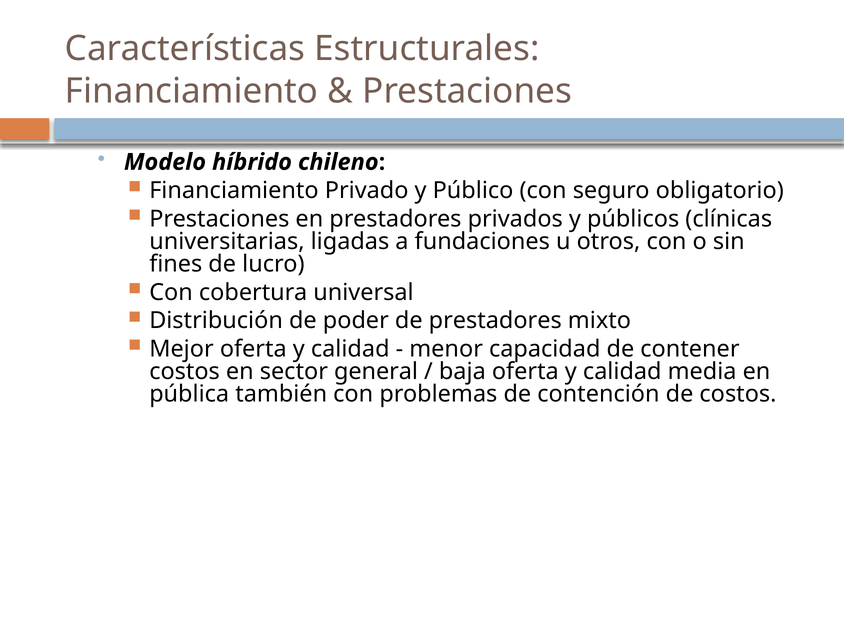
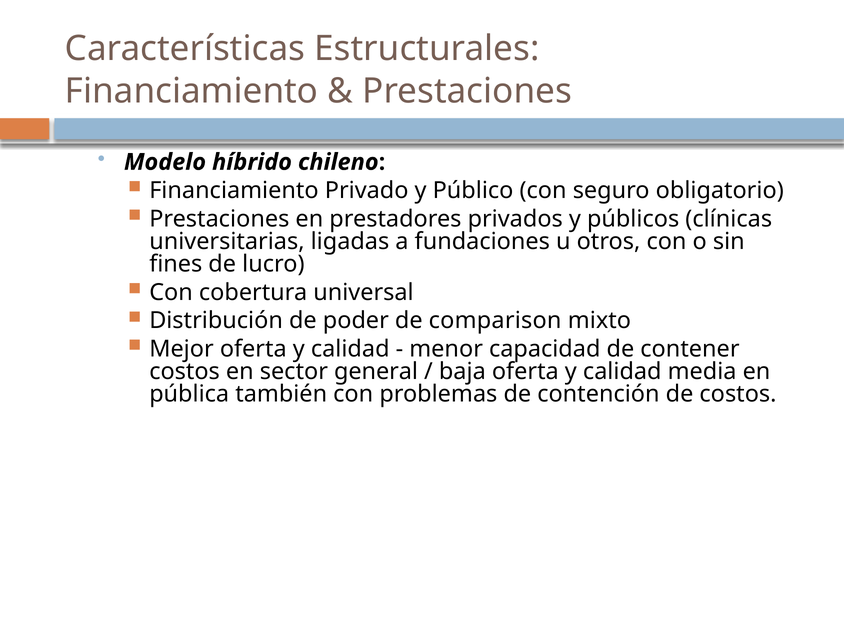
de prestadores: prestadores -> comparison (495, 321)
